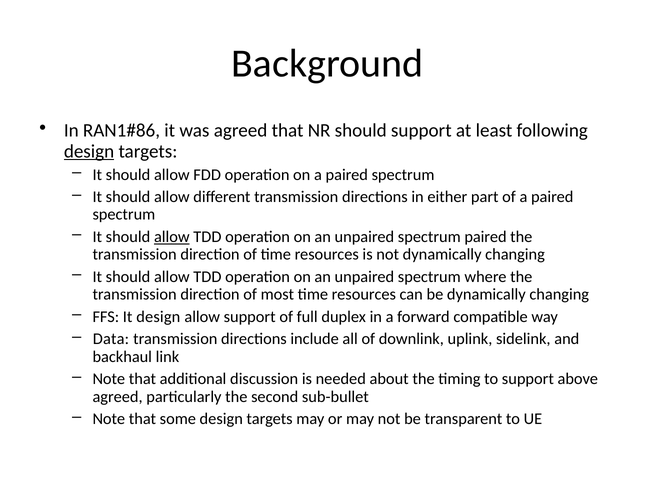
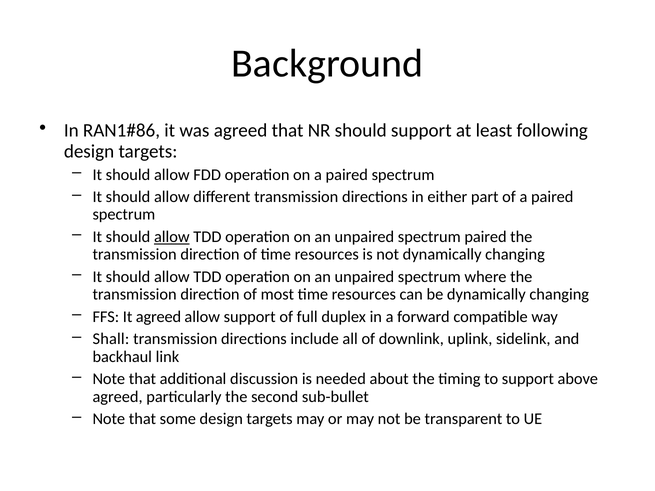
design underline: present -> none (89, 151)
It design: design -> agreed (159, 317)
Data: Data -> Shall (111, 339)
